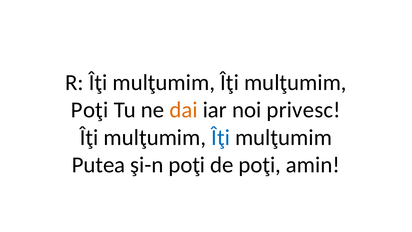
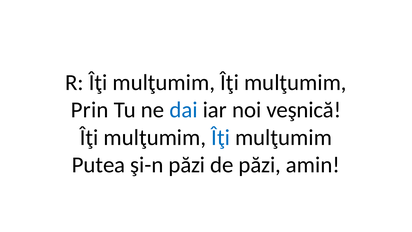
Poţi: Poţi -> Prin (90, 110)
dai colour: orange -> blue (184, 110)
privesc: privesc -> veşnică (304, 110)
şi-n poţi: poţi -> păzi (187, 165)
de poţi: poţi -> păzi (260, 165)
